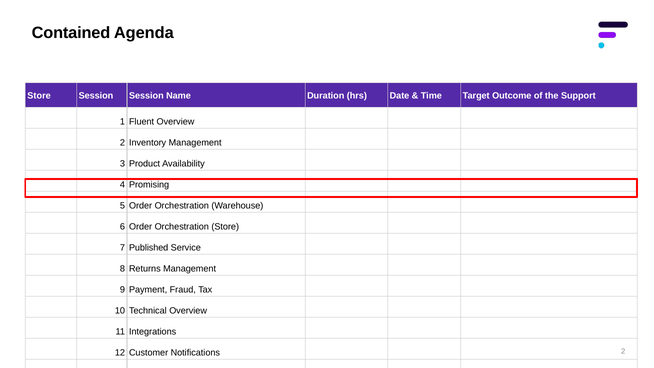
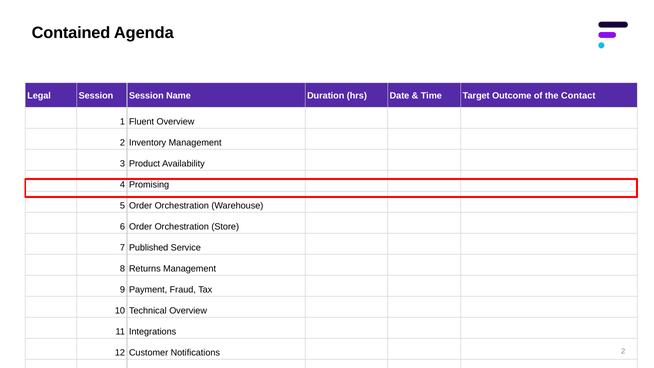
Store: Store -> Legal (39, 96)
Support: Support -> Contact (578, 96)
